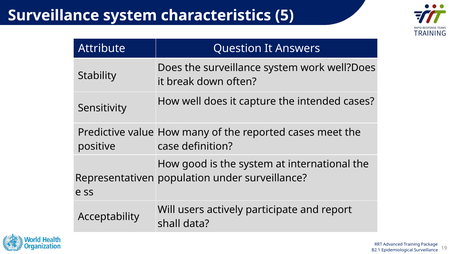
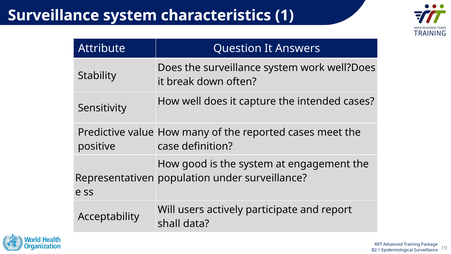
5: 5 -> 1 (284, 15)
international: international -> engagement (319, 164)
